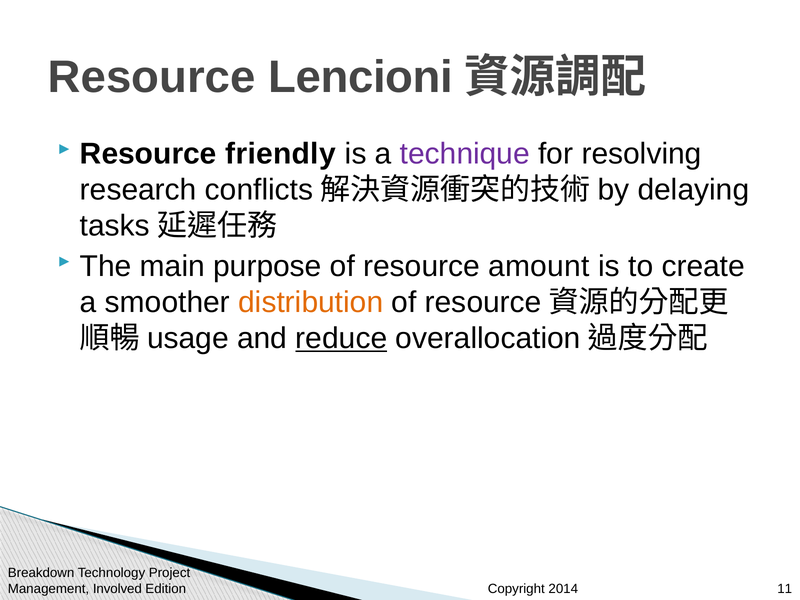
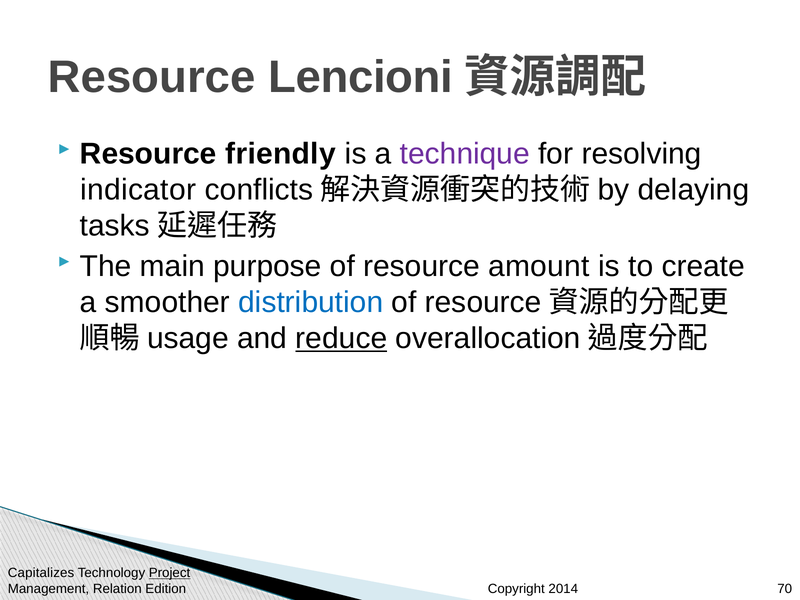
research: research -> indicator (138, 190)
distribution colour: orange -> blue (311, 302)
Breakdown: Breakdown -> Capitalizes (41, 573)
Project underline: none -> present (170, 573)
Involved: Involved -> Relation (117, 589)
11: 11 -> 70 (785, 589)
